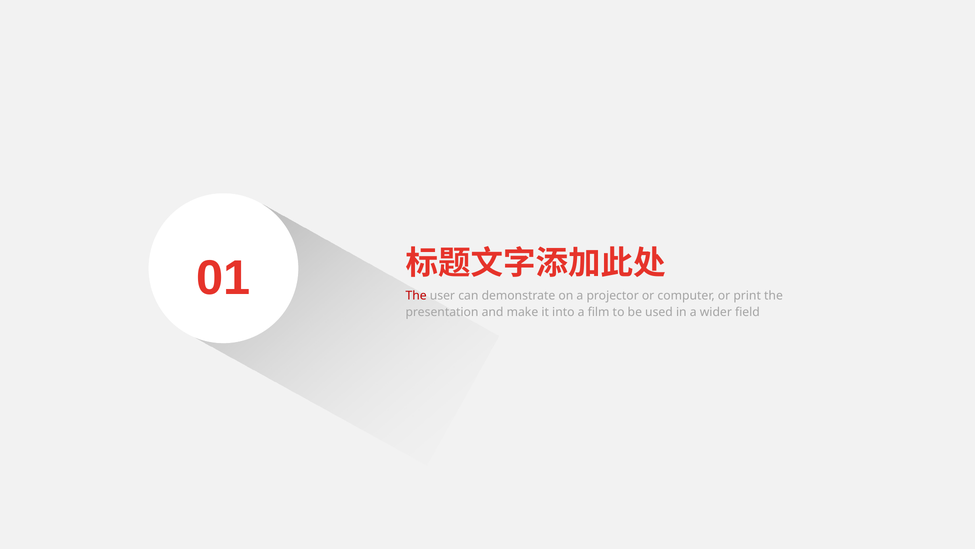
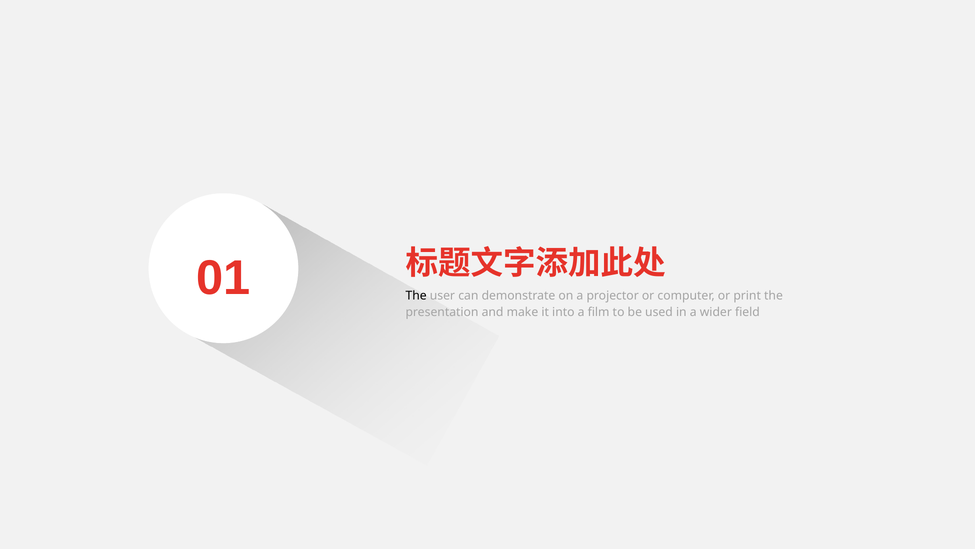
The colour: red -> black (416, 295)
